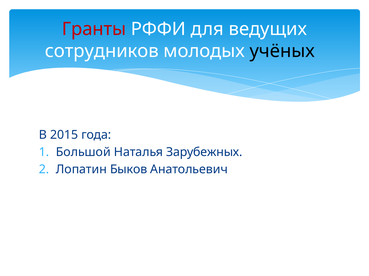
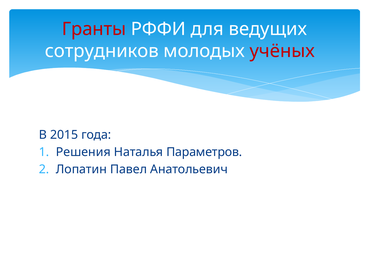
учёных colour: black -> red (282, 51)
Большой: Большой -> Решения (83, 152)
Зарубежных: Зарубежных -> Параметров (204, 152)
Быков: Быков -> Павел (129, 170)
